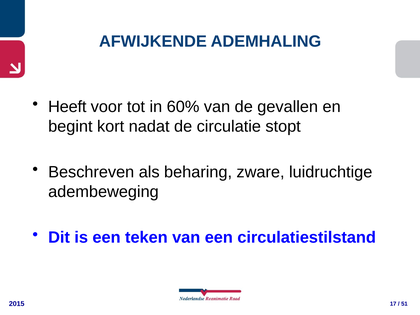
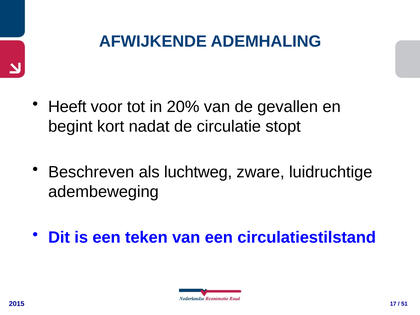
60%: 60% -> 20% (183, 107)
beharing: beharing -> luchtweg (198, 172)
